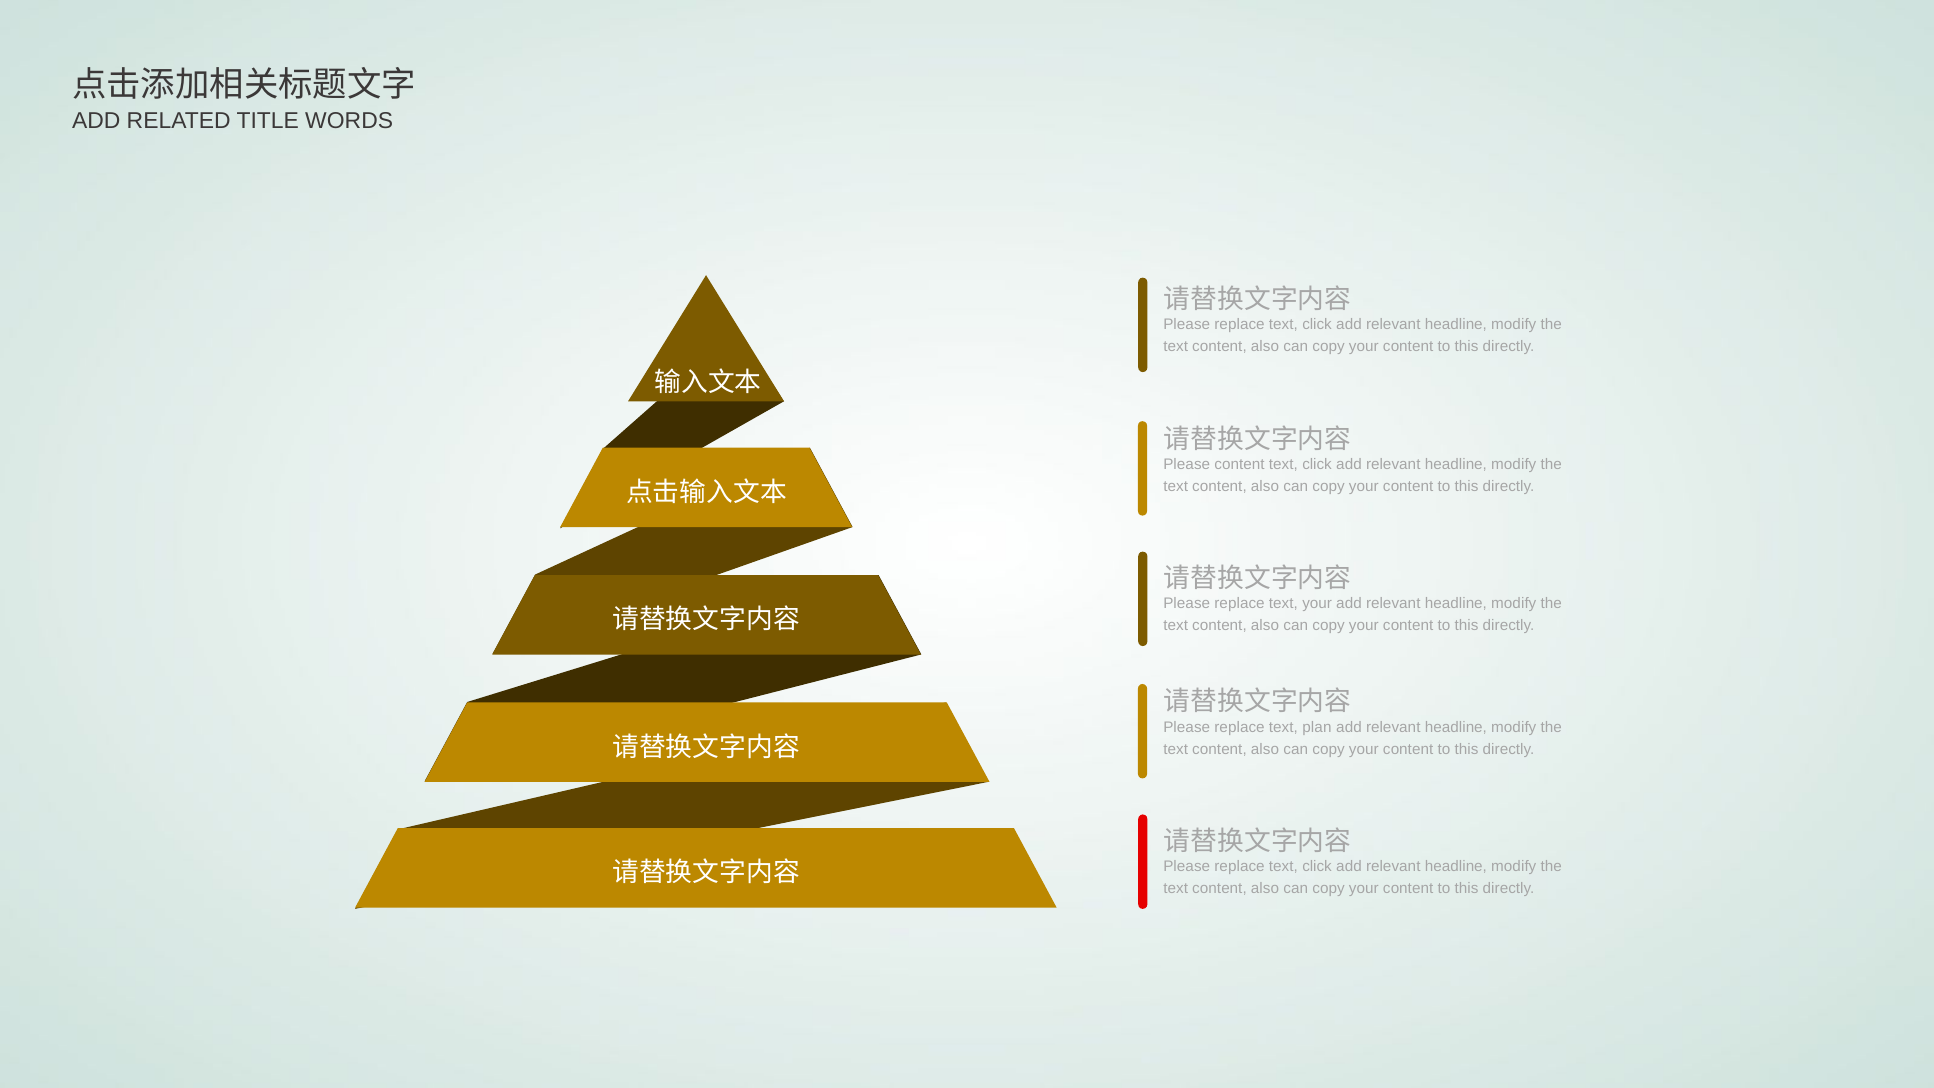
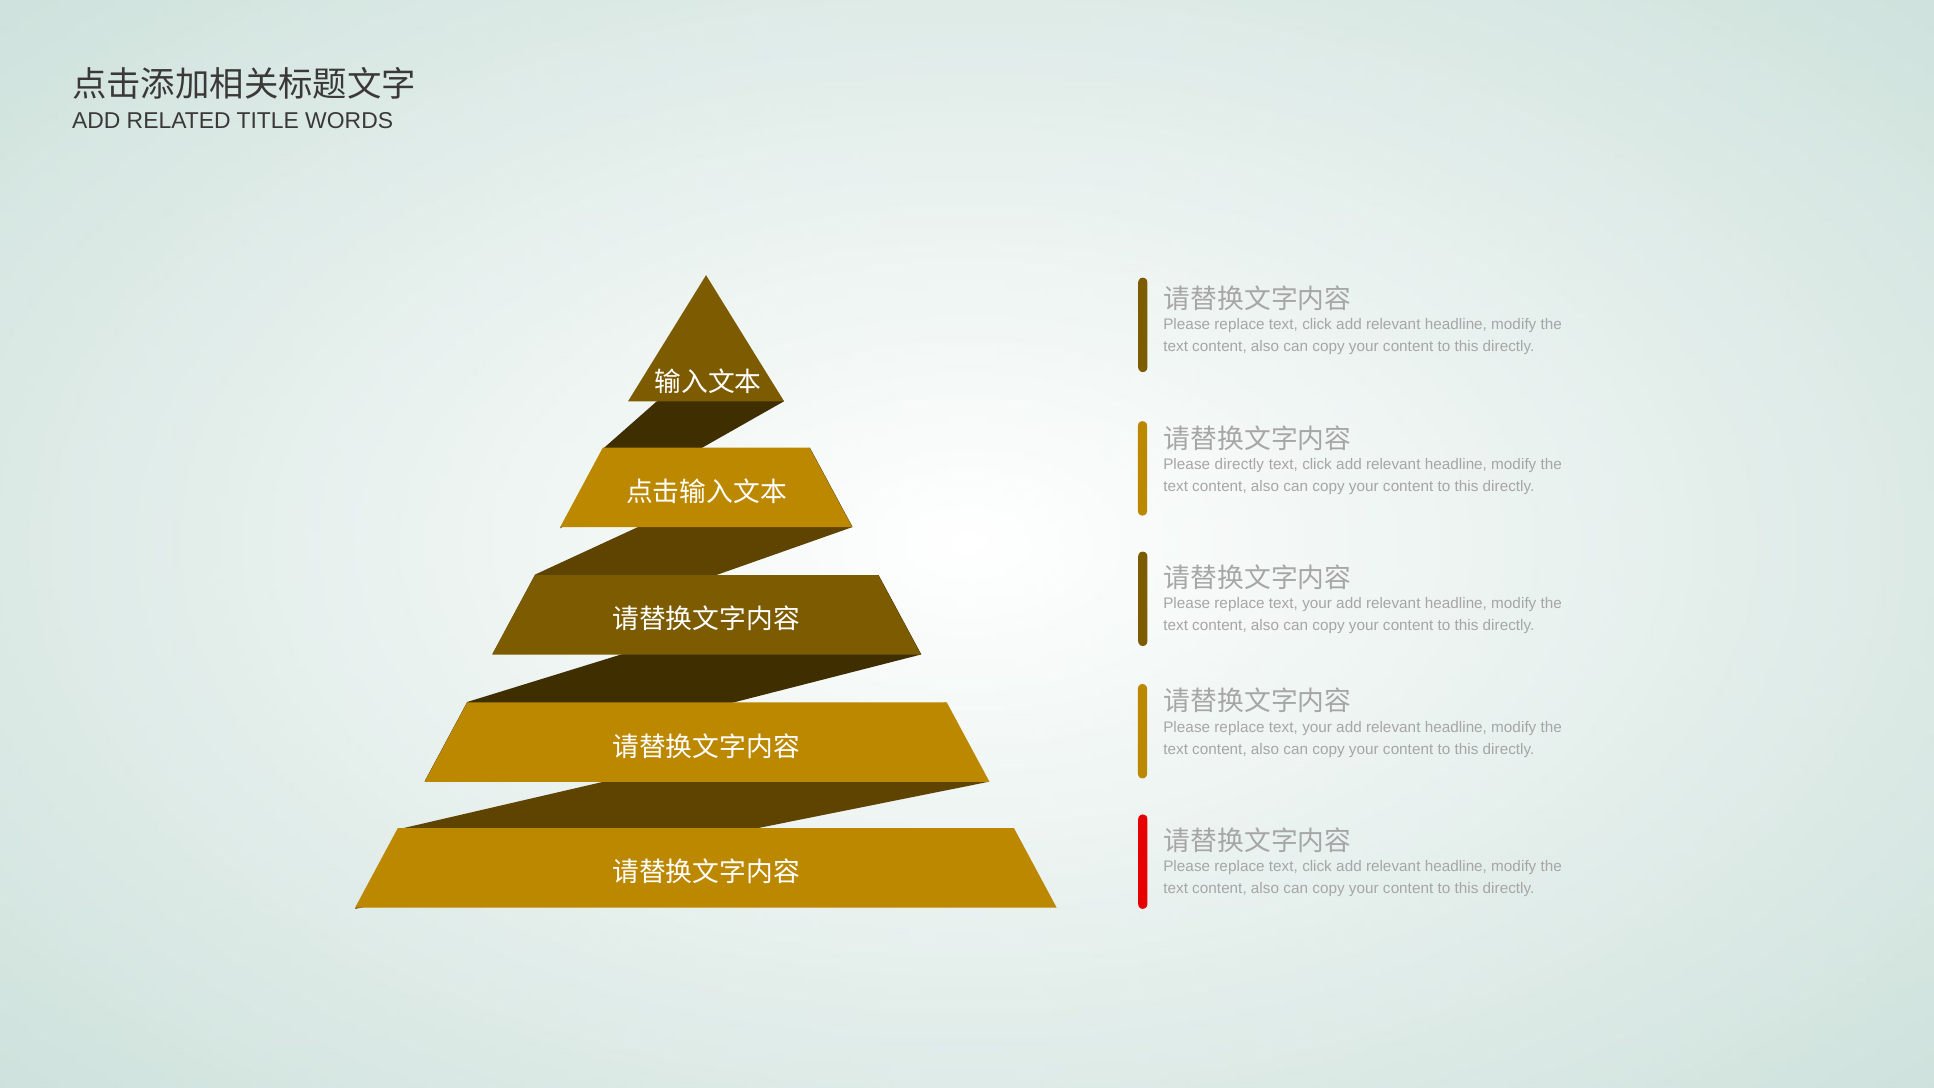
Please content: content -> directly (1239, 464)
plan: plan -> your (1317, 727)
